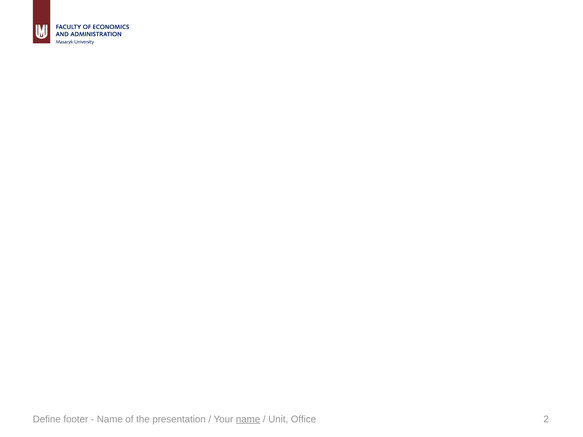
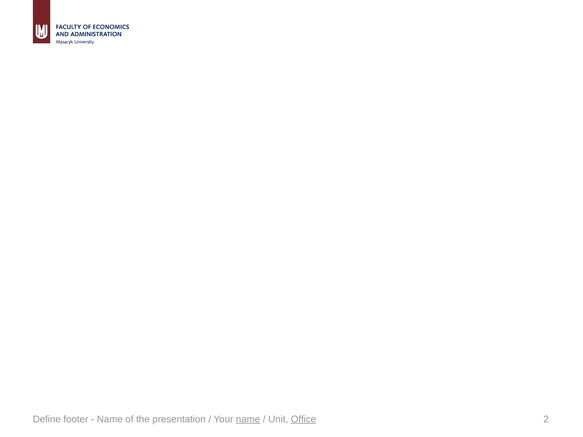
Office underline: none -> present (304, 419)
